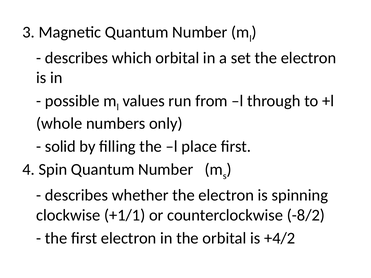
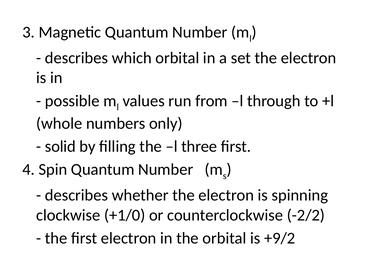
place: place -> three (199, 147)
+1/1: +1/1 -> +1/0 (125, 215)
-8/2: -8/2 -> -2/2 (306, 215)
+4/2: +4/2 -> +9/2 (280, 238)
